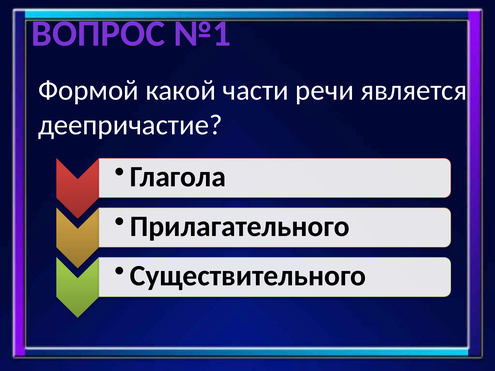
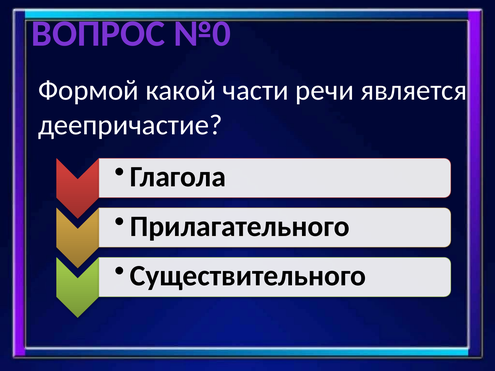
№1: №1 -> №0 (202, 34)
